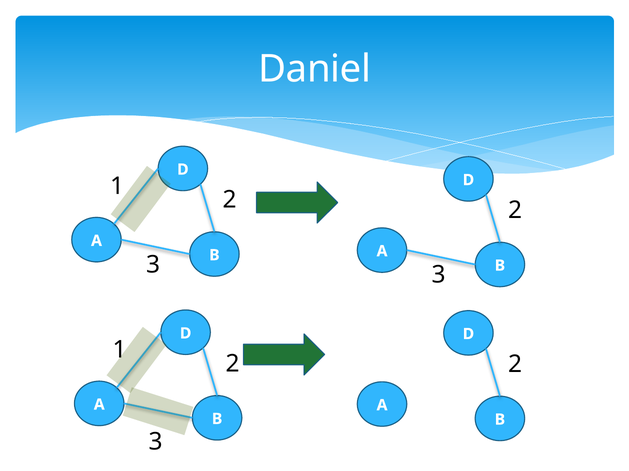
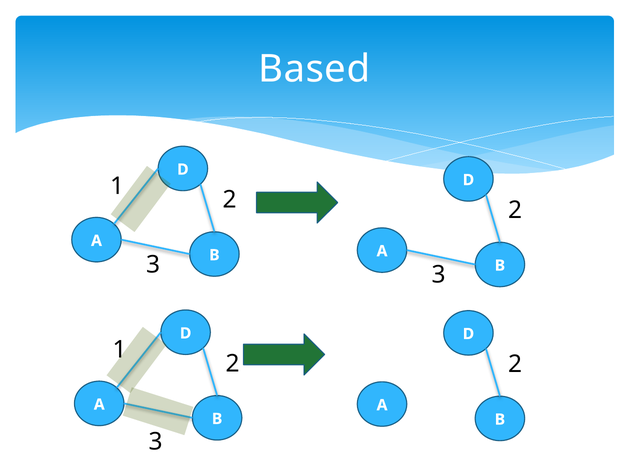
Daniel: Daniel -> Based (314, 69)
